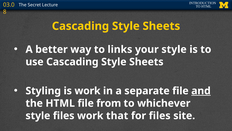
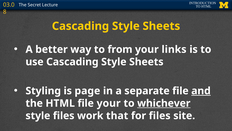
links: links -> from (120, 49)
your style: style -> links (174, 49)
is work: work -> page (87, 91)
file from: from -> your (109, 103)
whichever underline: none -> present (164, 103)
